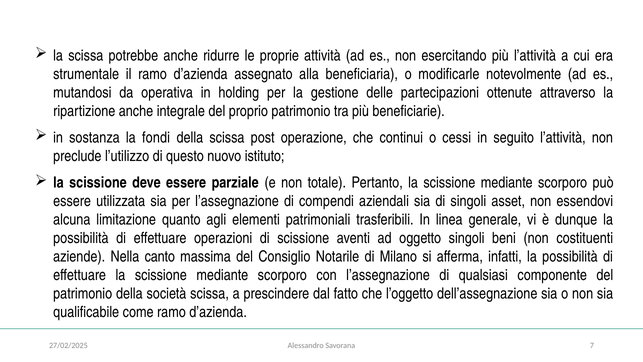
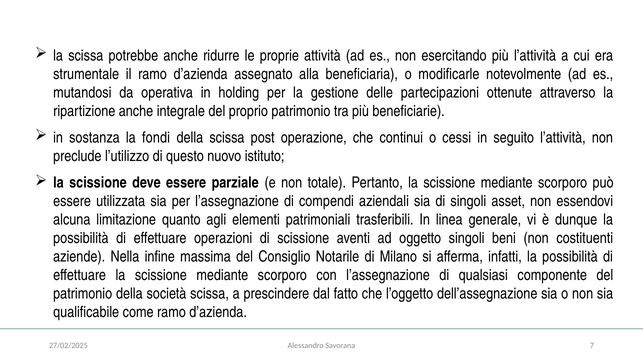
canto: canto -> infine (160, 257)
